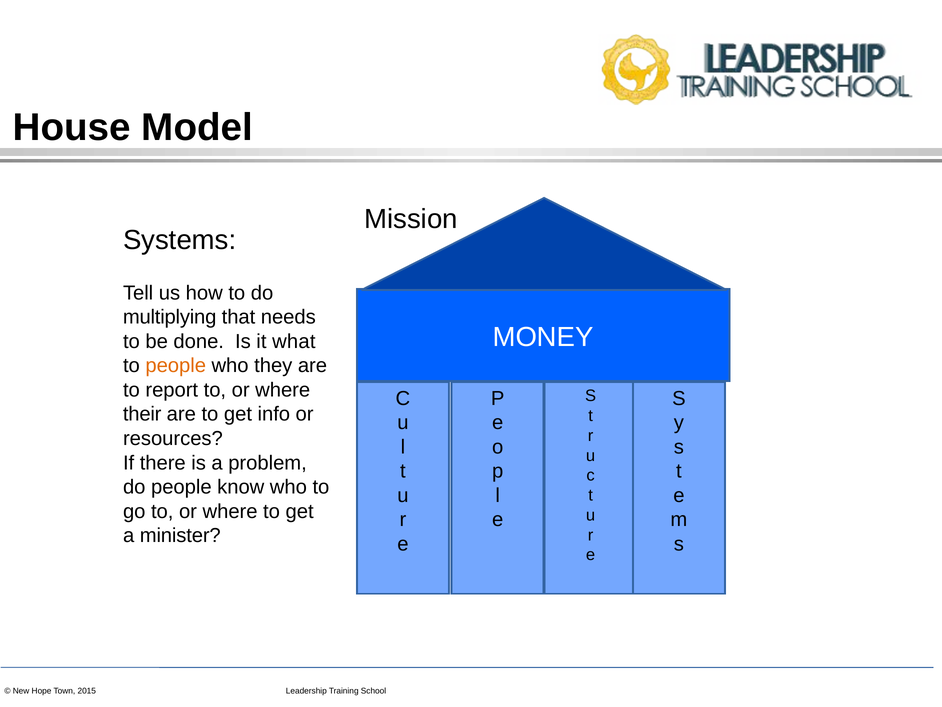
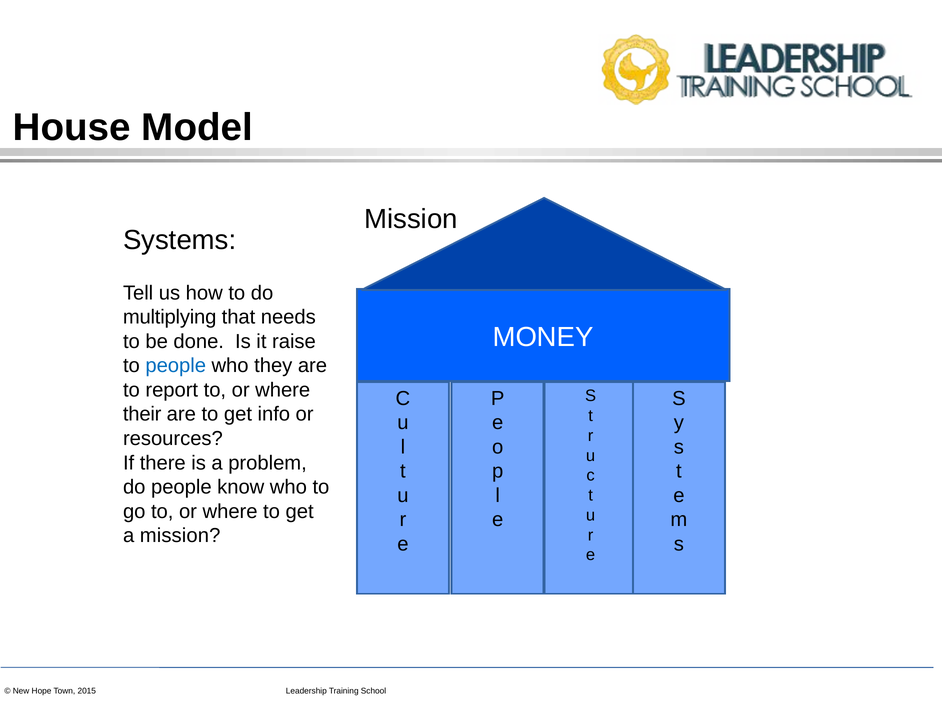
what: what -> raise (294, 341)
people colour: orange -> blue (176, 365)
a minister: minister -> mission (180, 535)
